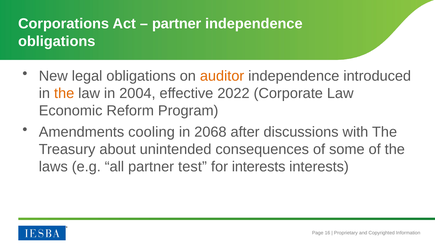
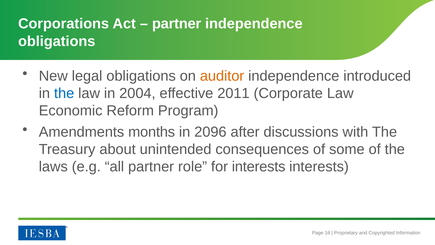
the colour: orange -> blue (64, 93)
2022: 2022 -> 2011 (233, 93)
cooling: cooling -> months (152, 132)
2068: 2068 -> 2096 (210, 132)
test: test -> role (193, 167)
